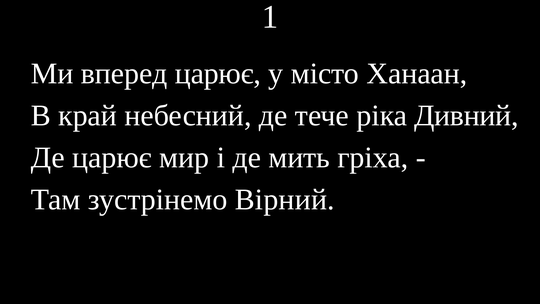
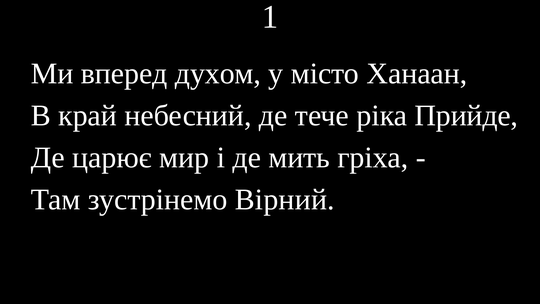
вперед царює: царює -> духом (218, 73)
Дивний: Дивний -> Прийде (466, 115)
